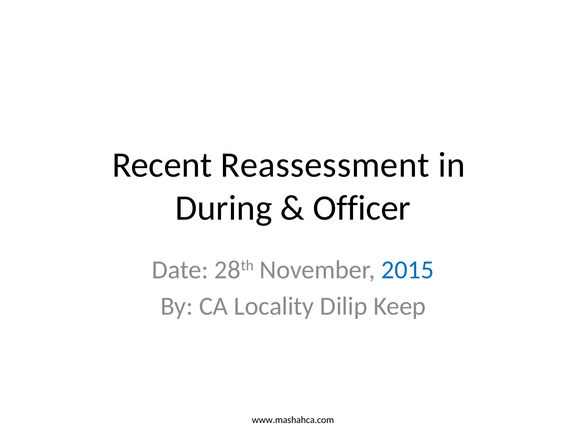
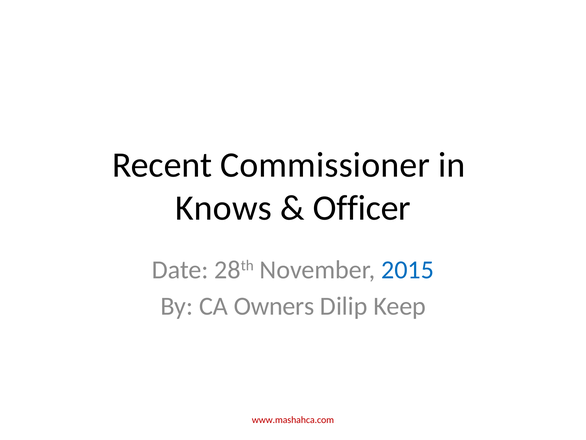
Reassessment: Reassessment -> Commissioner (325, 165)
During: During -> Knows (224, 208)
Locality: Locality -> Owners (274, 306)
www.mashahca.com colour: black -> red (293, 420)
